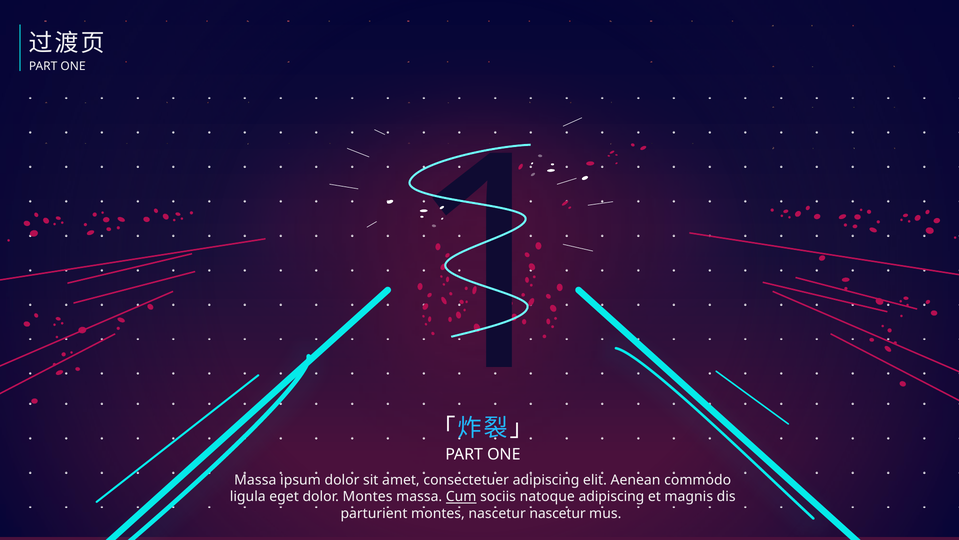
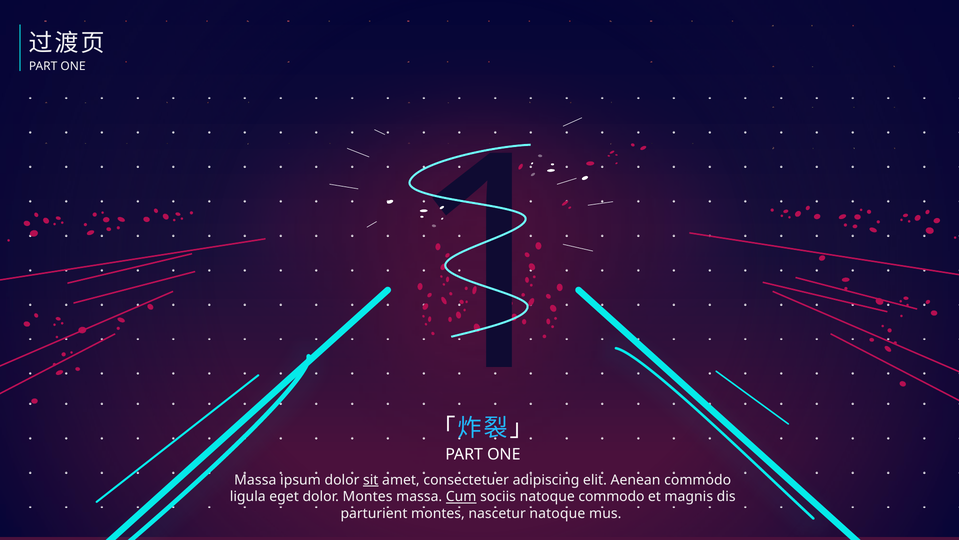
sit underline: none -> present (371, 480)
natoque adipiscing: adipiscing -> commodo (611, 496)
nascetur nascetur: nascetur -> natoque (557, 513)
